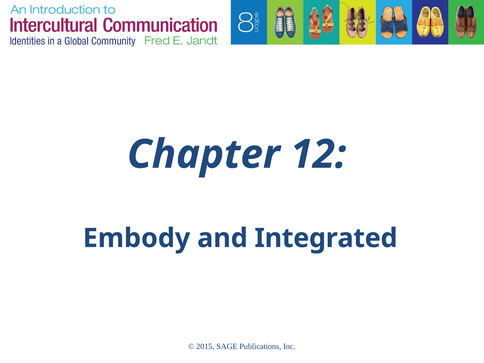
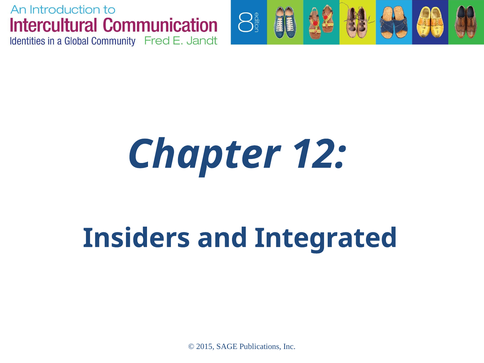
Embody: Embody -> Insiders (137, 238)
